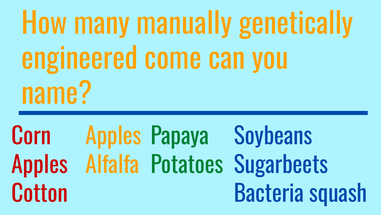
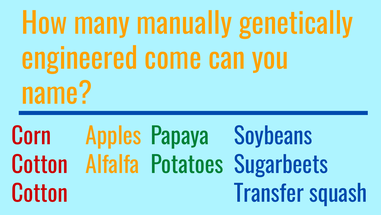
Apples: Apples -> Cotton (40, 165)
Bacteria: Bacteria -> Transfer (269, 193)
